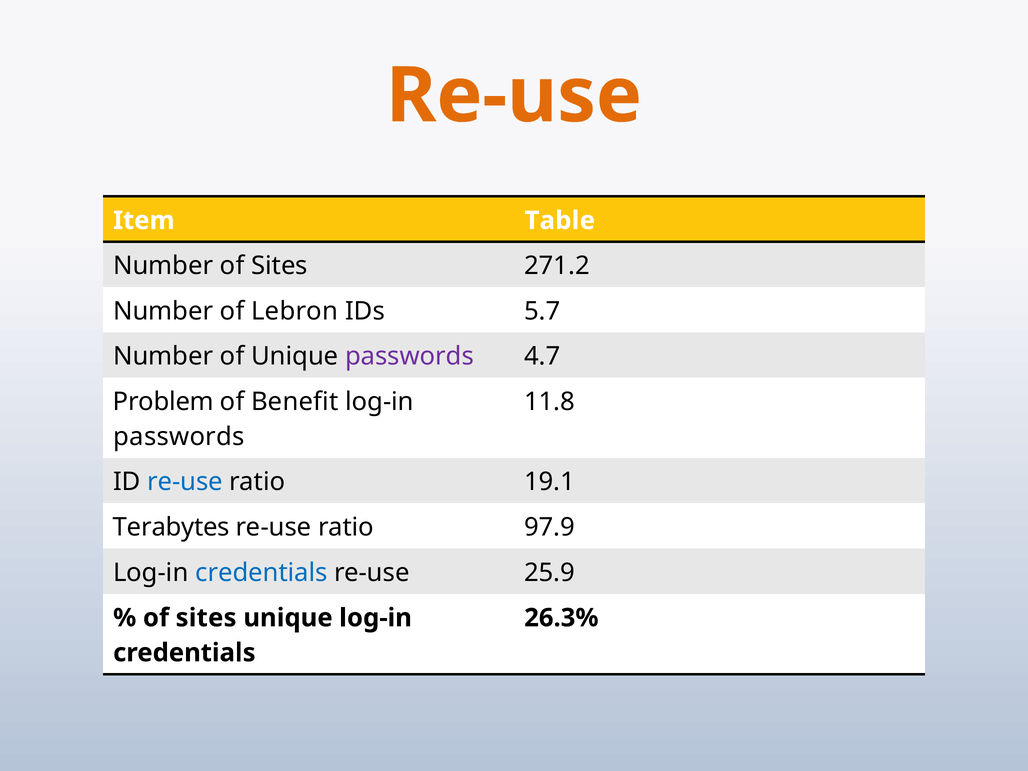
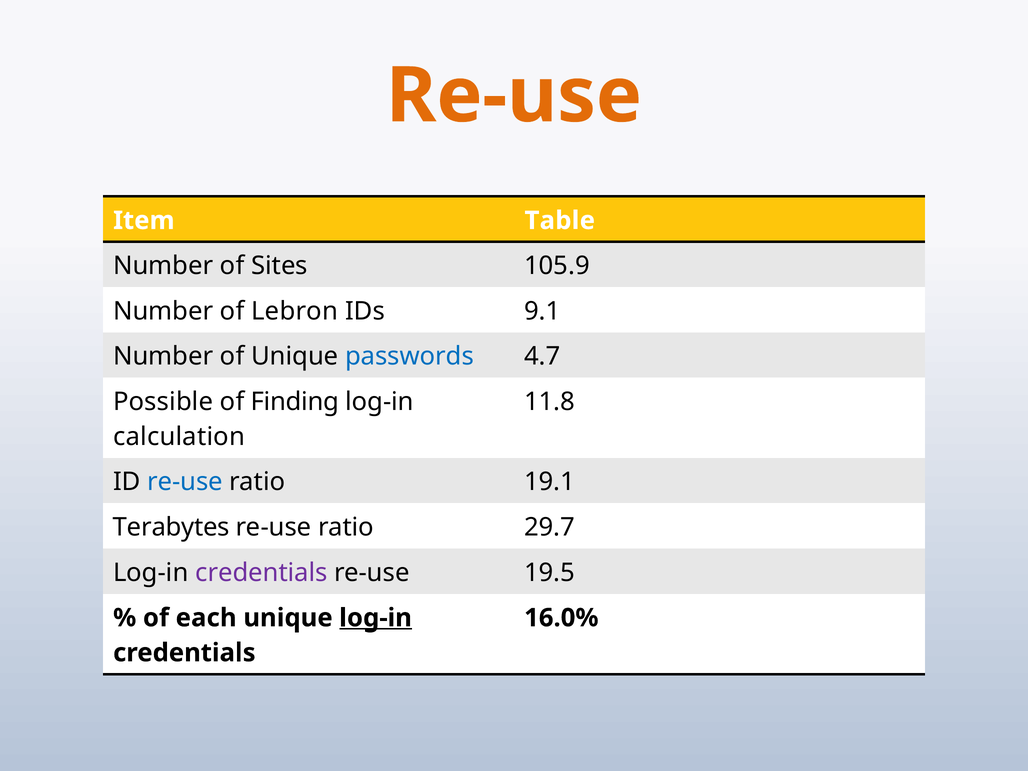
271.2: 271.2 -> 105.9 (557, 266)
5.7: 5.7 -> 9.1 (542, 311)
passwords colour: purple -> blue (409, 356)
Problem: Problem -> Possible (163, 402)
Benefit: Benefit -> Finding (295, 402)
passwords: passwords -> calculation (179, 437)
97.9: 97.9 -> 29.7 (550, 527)
credentials colour: blue -> purple (261, 573)
25.9: 25.9 -> 19.5 (550, 573)
sites: sites -> each (206, 618)
log-in underline: none -> present (376, 618)
26.3%: 26.3% -> 16.0% (561, 618)
